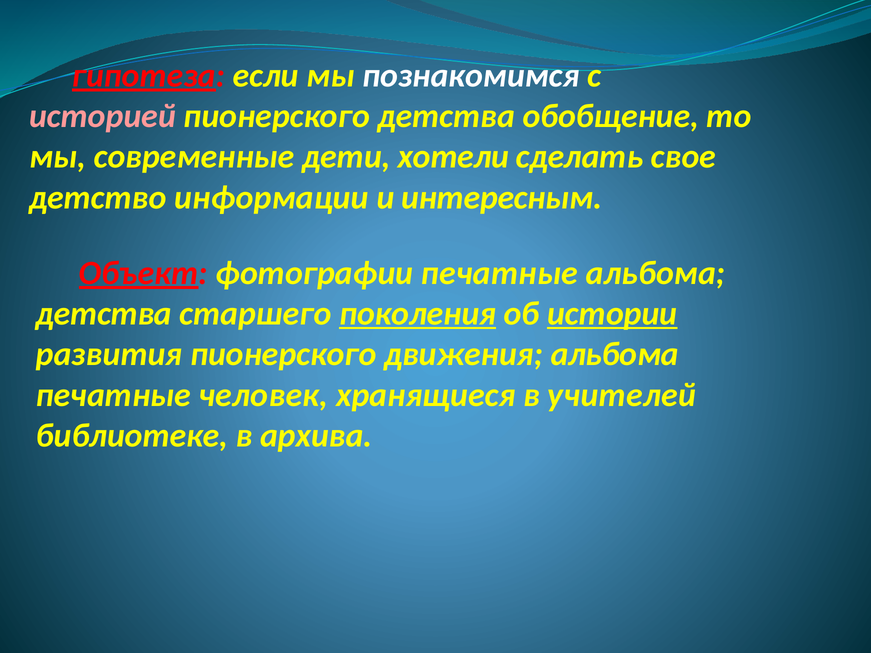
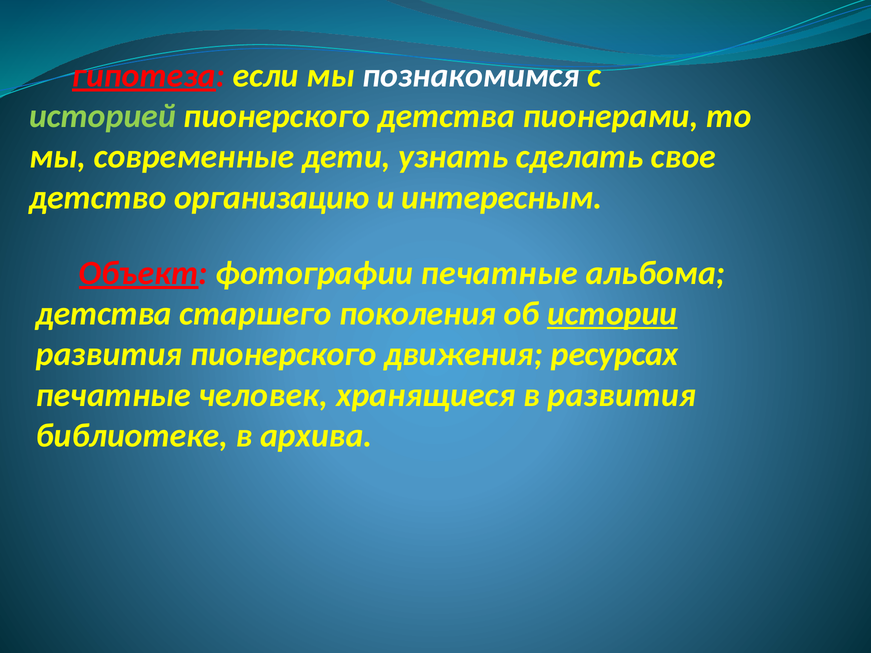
историей colour: pink -> light green (102, 116)
обобщение: обобщение -> пионерами (611, 116)
хотели: хотели -> узнать (453, 157)
информации: информации -> организацию (272, 197)
поколения underline: present -> none (418, 314)
движения альбома: альбома -> ресурсах (615, 354)
в учителей: учителей -> развития (622, 395)
